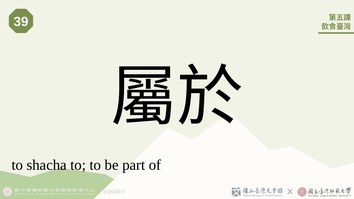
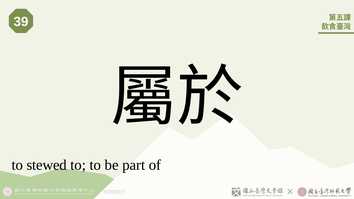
shacha: shacha -> stewed (47, 165)
